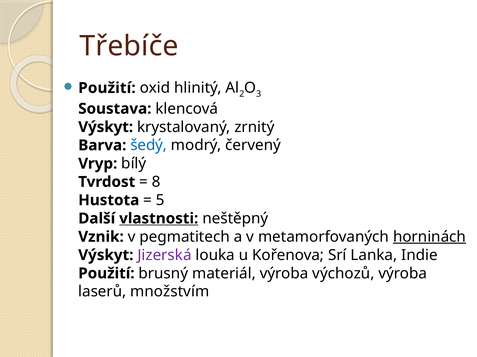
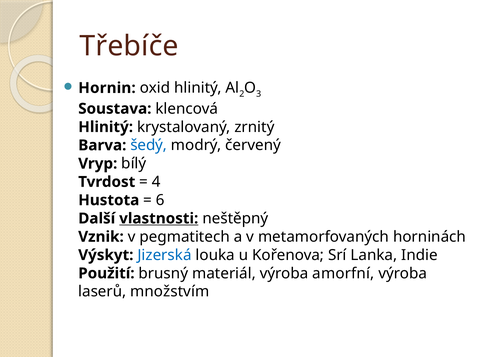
Použití: Použití -> Hornin (107, 88)
Výskyt: Výskyt -> Hlinitý (106, 127)
8: 8 -> 4 (156, 182)
5: 5 -> 6 (160, 201)
horninách underline: present -> none (429, 237)
Jizerská colour: purple -> blue (165, 256)
výchozů: výchozů -> amorfní (343, 274)
